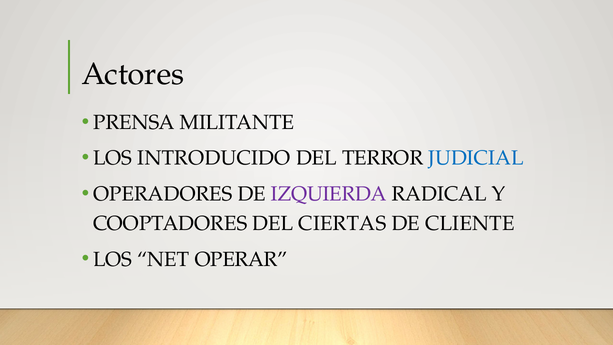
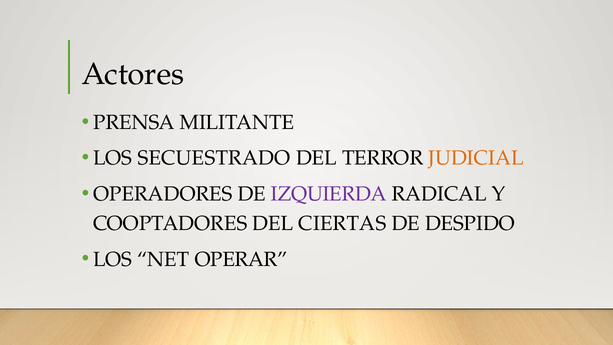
INTRODUCIDO: INTRODUCIDO -> SECUESTRADO (214, 158)
JUDICIAL colour: blue -> orange (476, 158)
CLIENTE: CLIENTE -> DESPIDO (470, 223)
